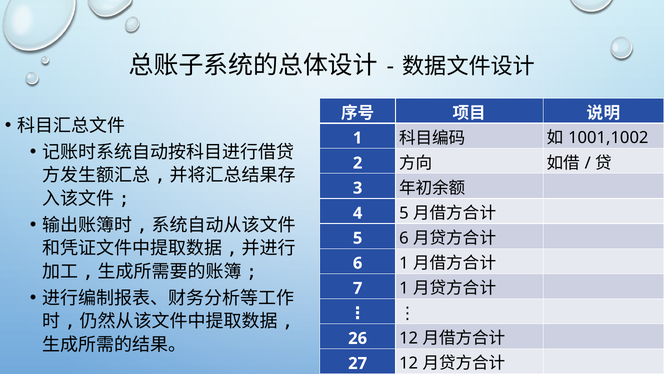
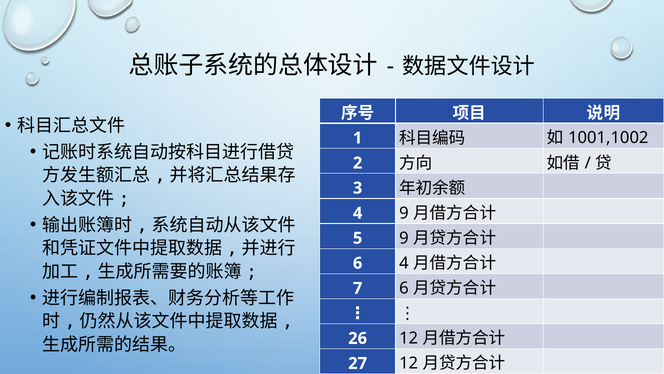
5: 5 -> 9 (404, 213)
6: 6 -> 9 (404, 238)
1: 1 -> 4 (404, 263)
1: 1 -> 6 (404, 288)
